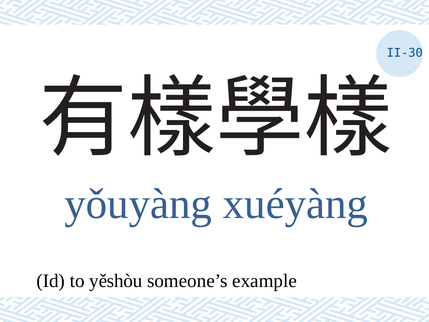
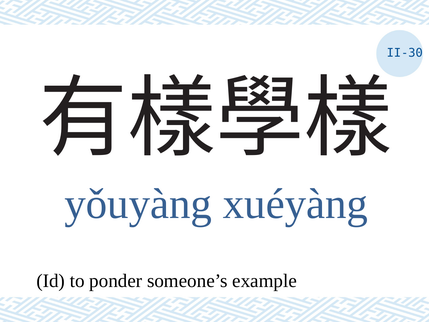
yěshòu: yěshòu -> ponder (116, 280)
